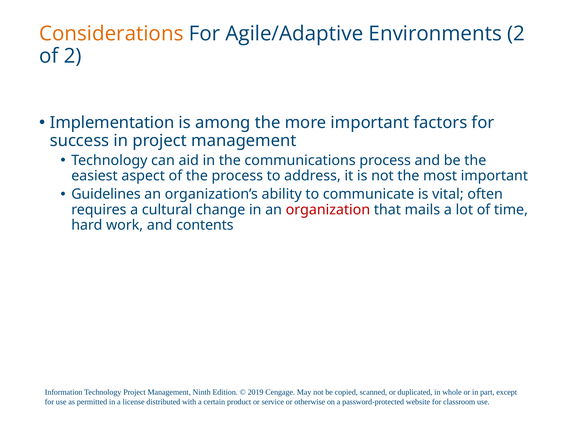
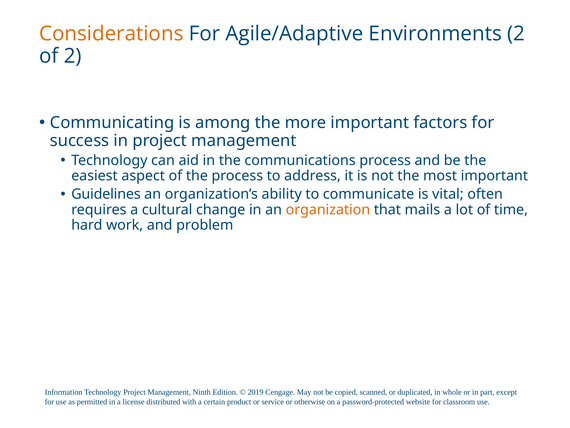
Implementation: Implementation -> Communicating (112, 123)
organization colour: red -> orange (328, 209)
contents: contents -> problem (205, 225)
